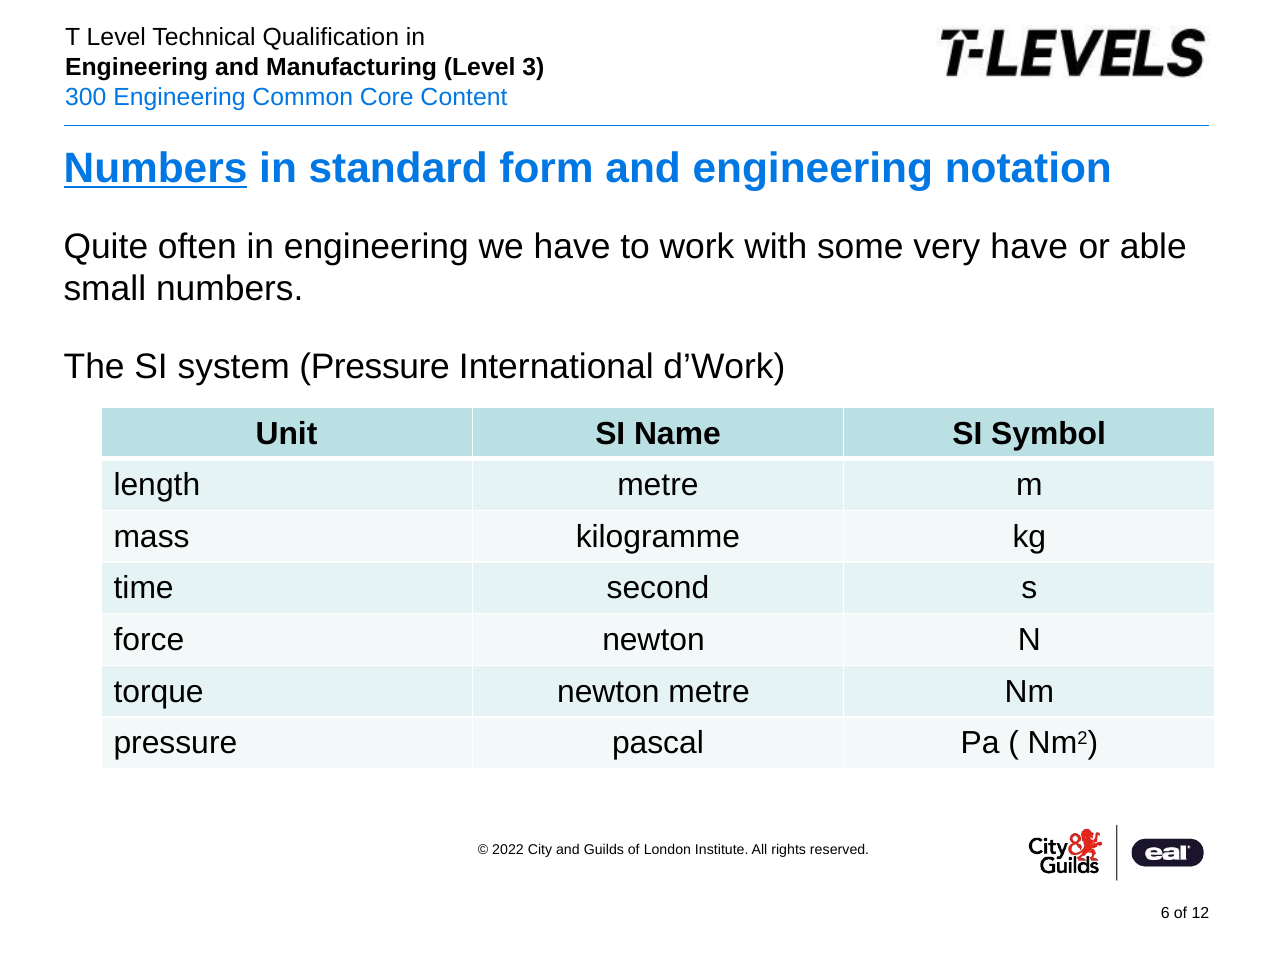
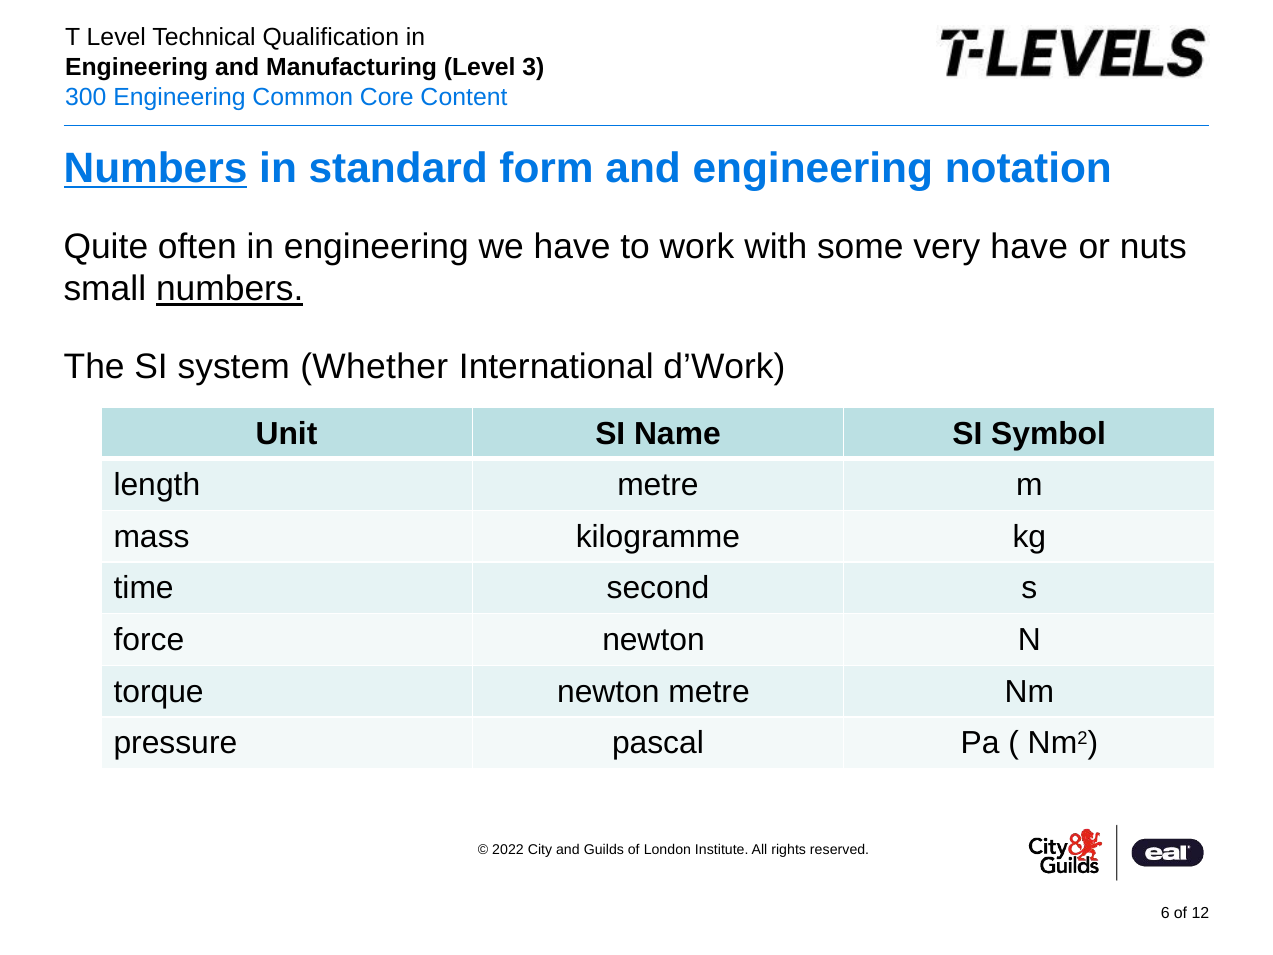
able: able -> nuts (1153, 247)
numbers underline: none -> present (230, 289)
system Pressure: Pressure -> Whether (374, 367)
